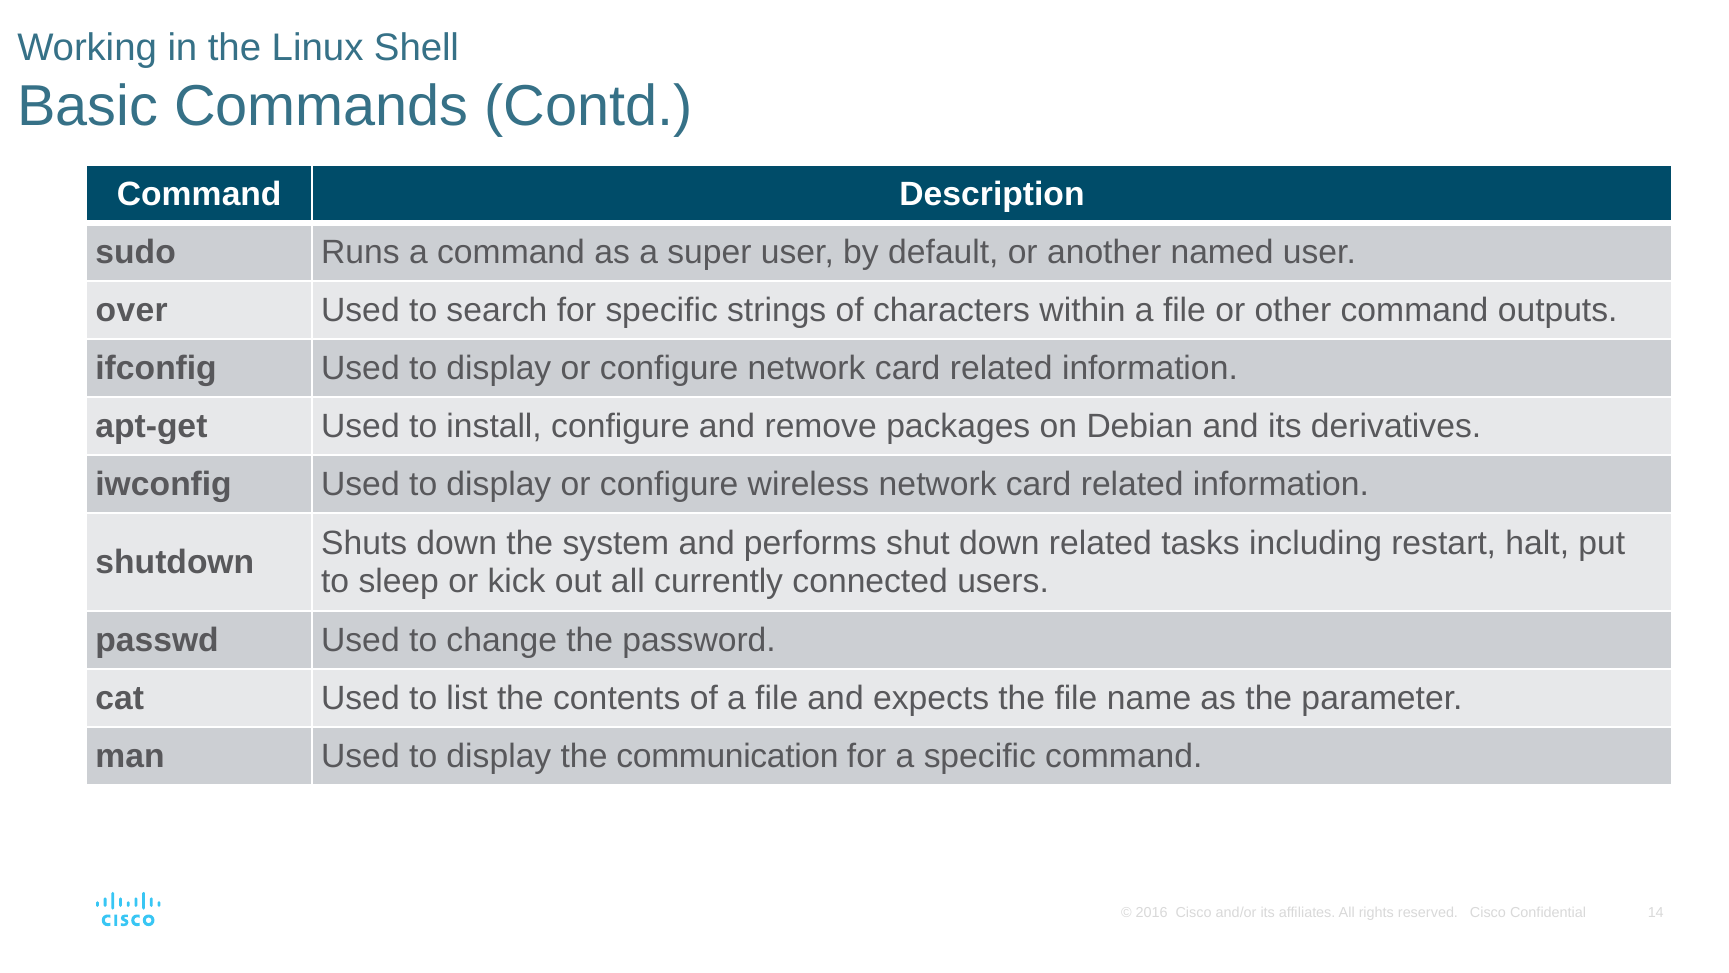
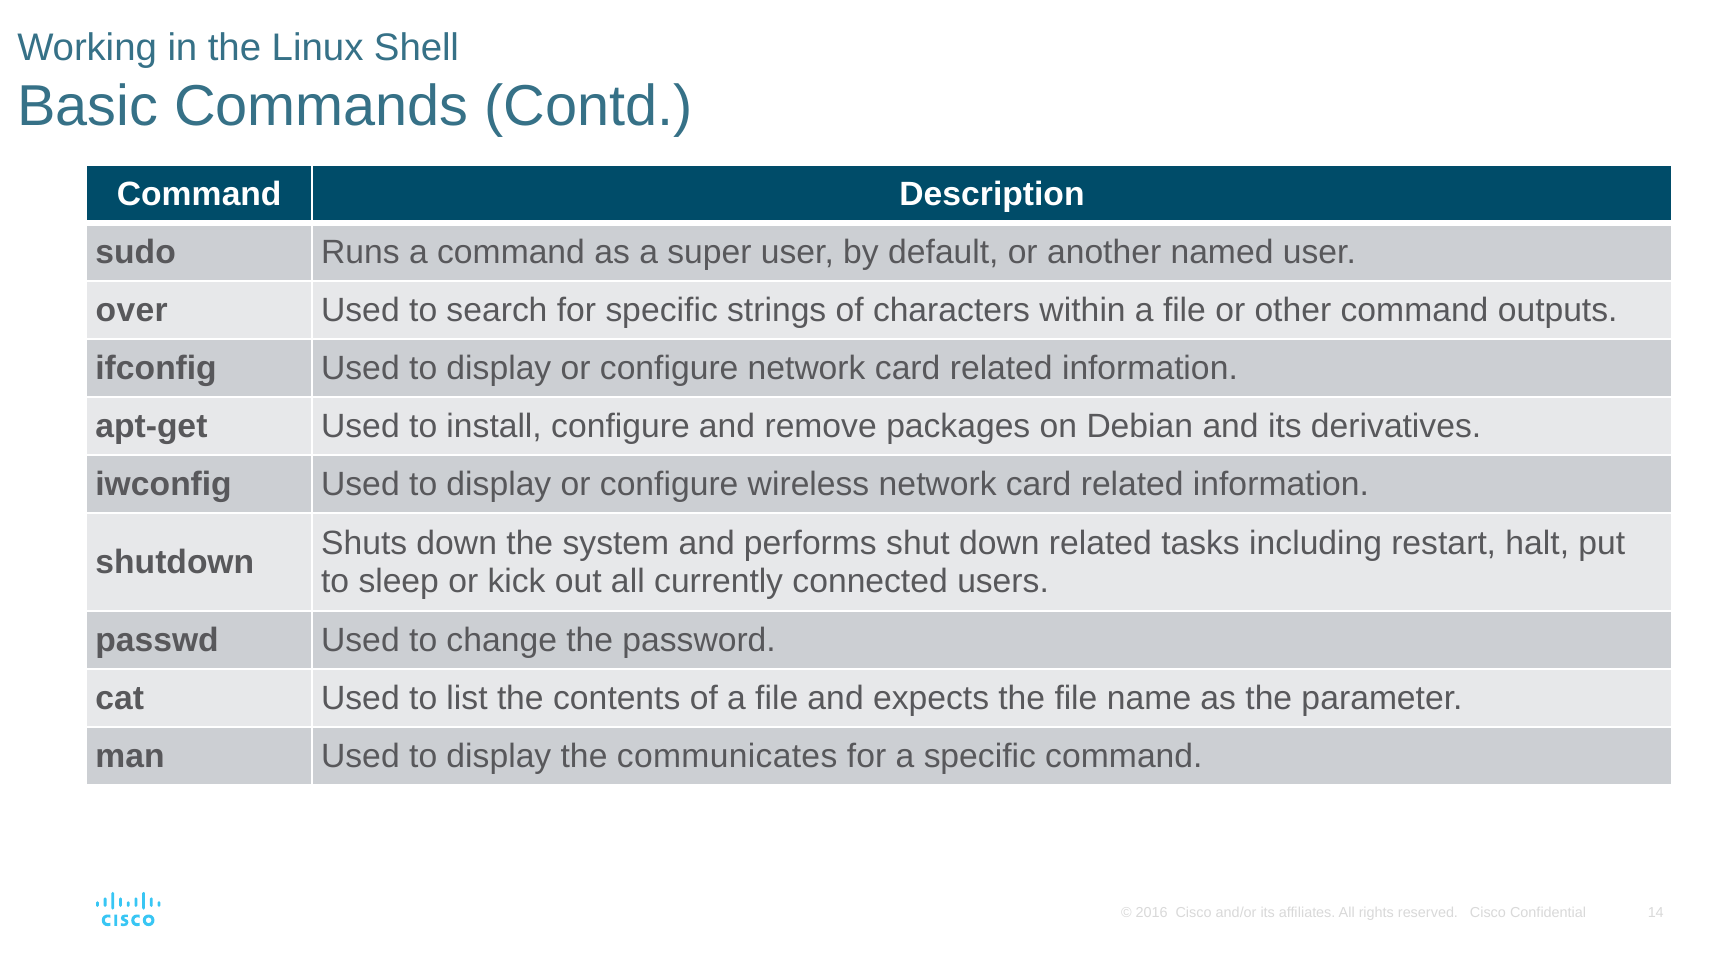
communication: communication -> communicates (727, 756)
